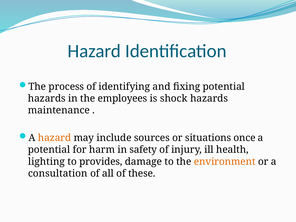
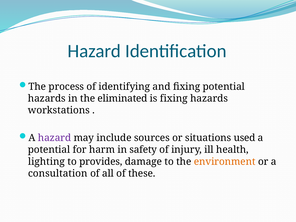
employees: employees -> eliminated (123, 98)
is shock: shock -> fixing (174, 98)
maintenance: maintenance -> workstations (59, 110)
hazard colour: orange -> purple (55, 138)
once: once -> used (245, 138)
